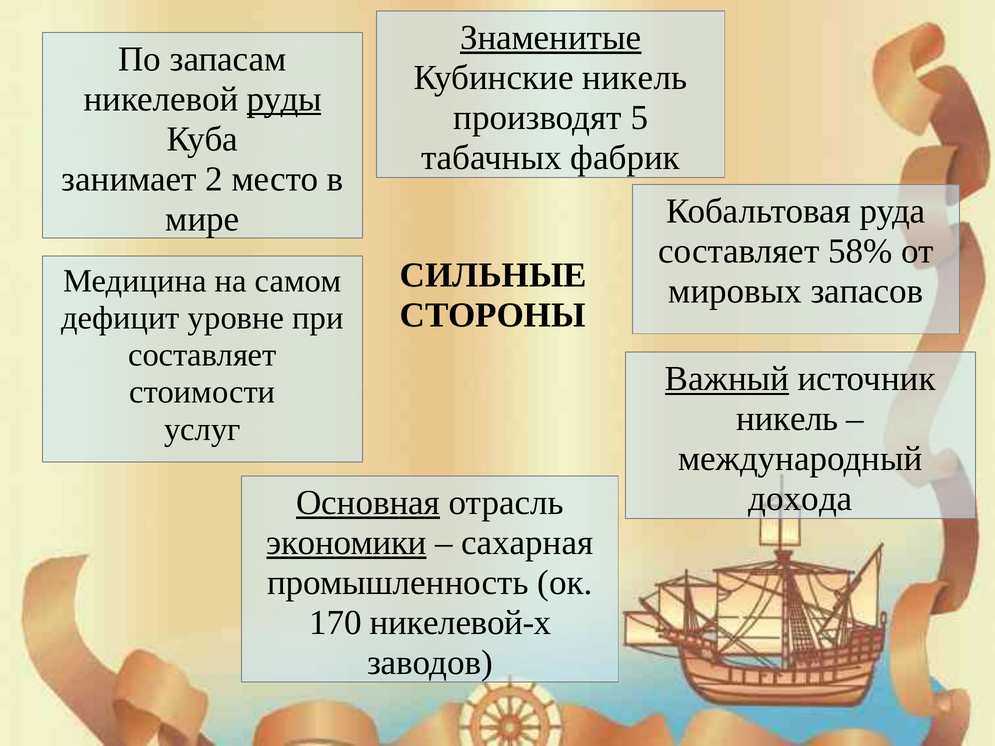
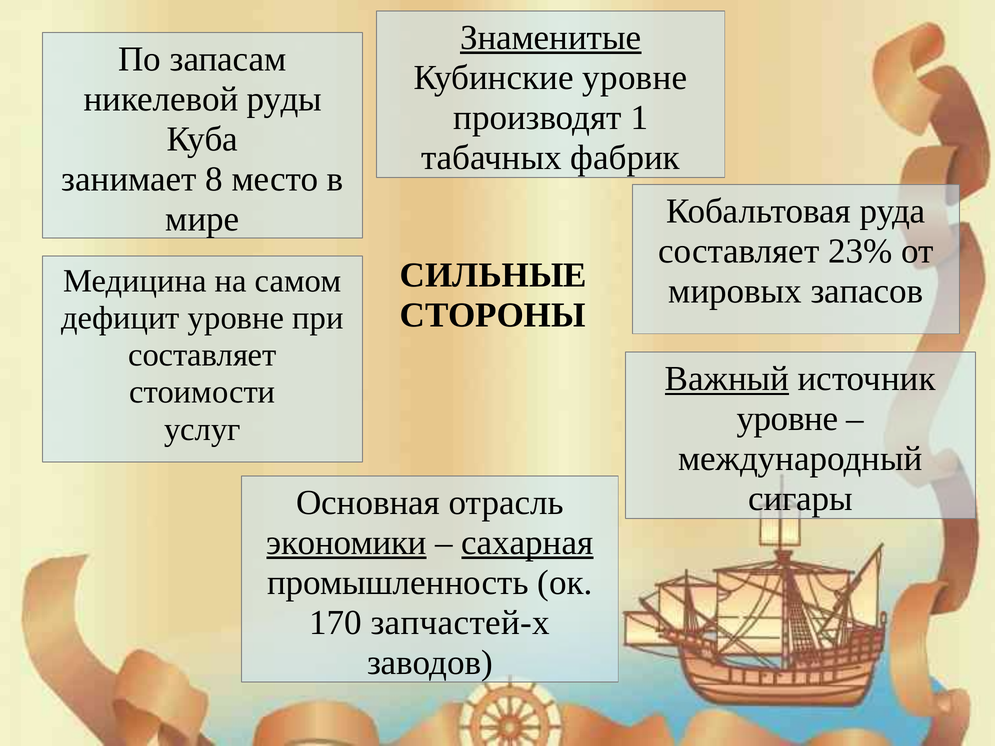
Кубинские никель: никель -> уровне (635, 78)
руды underline: present -> none (284, 99)
5: 5 -> 1 (639, 118)
2: 2 -> 8 (214, 179)
58%: 58% -> 23% (860, 251)
никель: никель -> уровне (787, 419)
дохода: дохода -> сигары (801, 499)
Основная underline: present -> none (368, 503)
сахарная underline: none -> present (527, 543)
никелевой-х: никелевой-х -> запчастей-х (460, 623)
